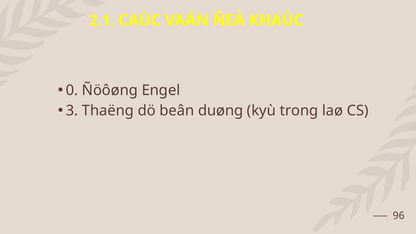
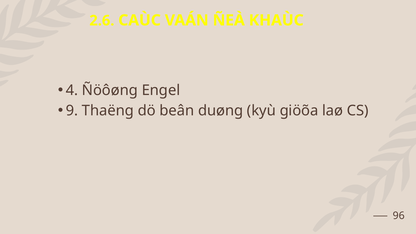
2.1: 2.1 -> 2.6 (102, 21)
0: 0 -> 4 (72, 90)
3: 3 -> 9 (72, 111)
trong: trong -> giöõa (299, 111)
